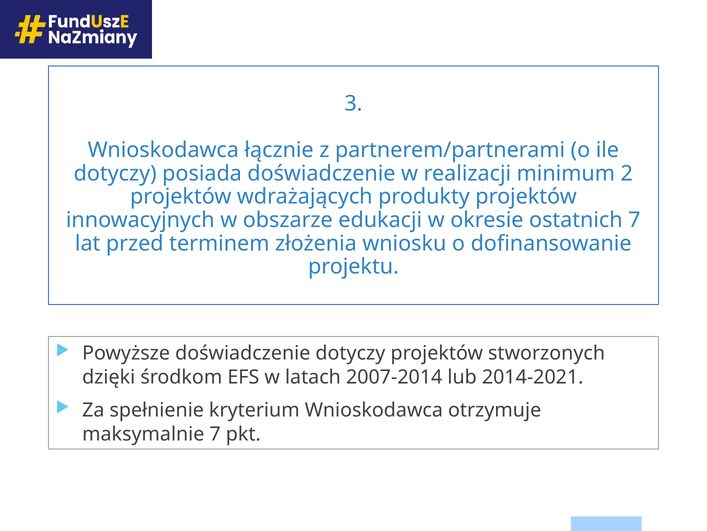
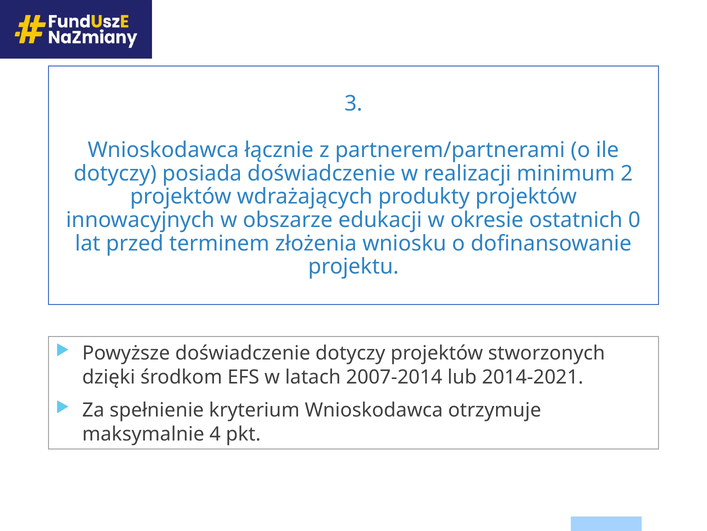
ostatnich 7: 7 -> 0 (634, 220)
maksymalnie 7: 7 -> 4 (215, 433)
